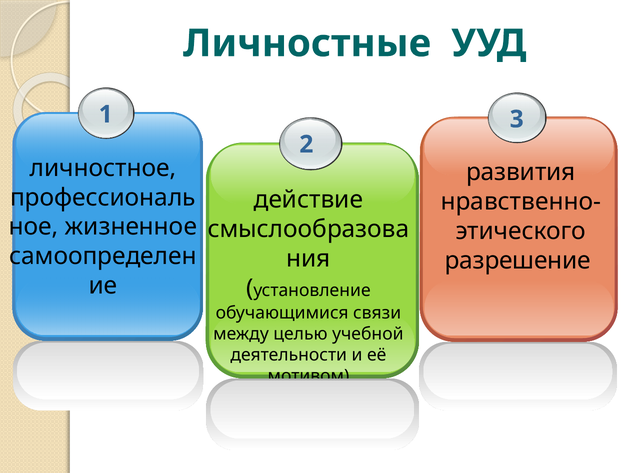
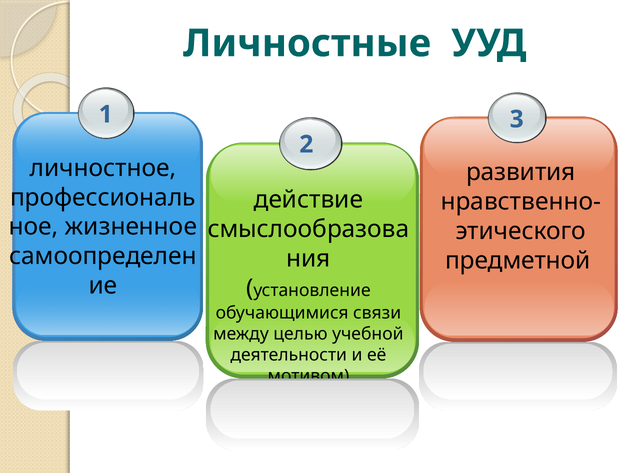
разрешение: разрешение -> предметной (518, 260)
